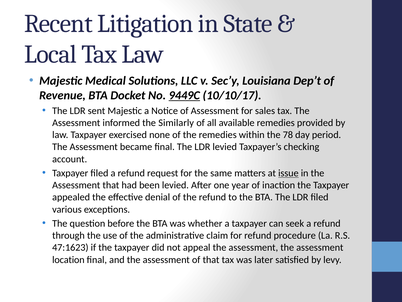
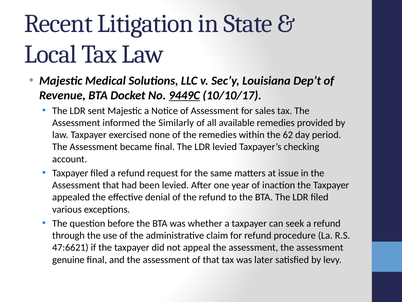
78: 78 -> 62 (288, 135)
issue underline: present -> none (288, 173)
47:1623: 47:1623 -> 47:6621 (70, 247)
location: location -> genuine (68, 259)
